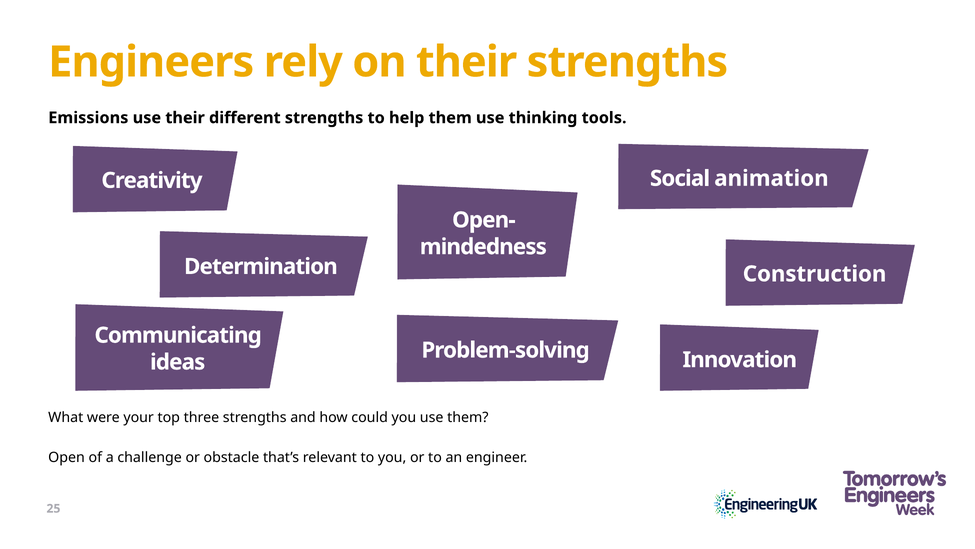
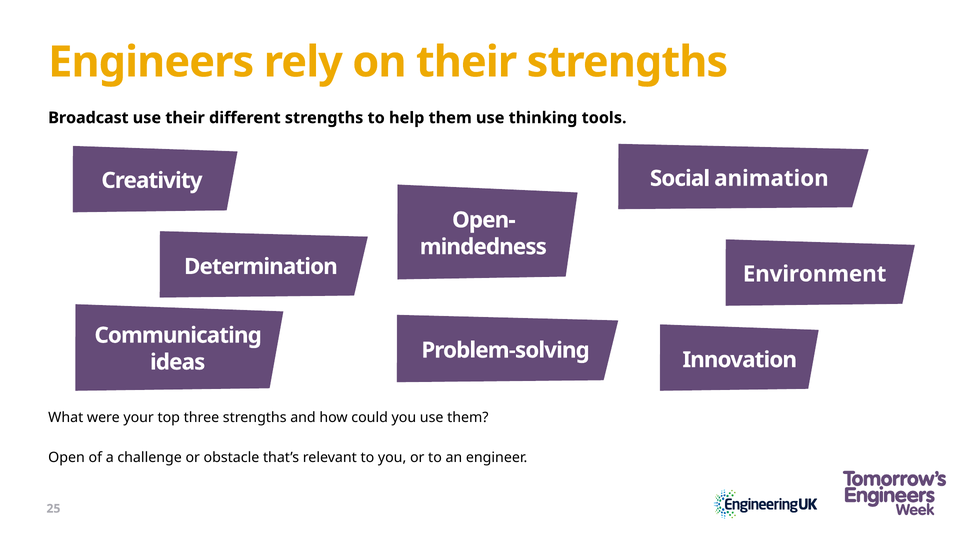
Emissions: Emissions -> Broadcast (88, 118)
Construction: Construction -> Environment (815, 274)
